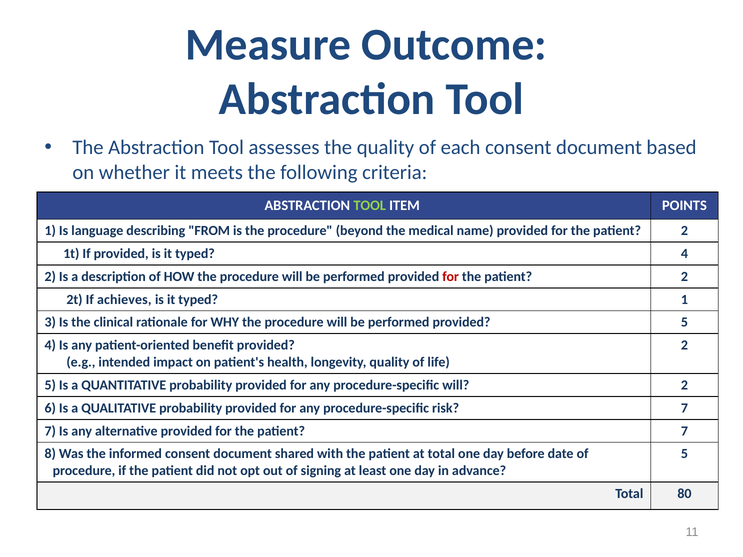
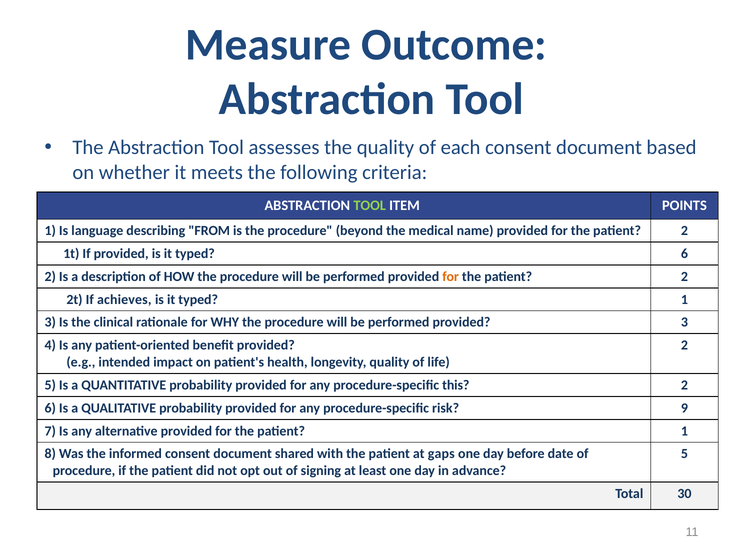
typed 4: 4 -> 6 (685, 254)
for colour: red -> orange (451, 277)
provided 5: 5 -> 3 (685, 323)
procedure-specific will: will -> this (456, 385)
risk 7: 7 -> 9 (685, 408)
patient 7: 7 -> 1 (685, 431)
at total: total -> gaps (441, 454)
80: 80 -> 30 (684, 494)
